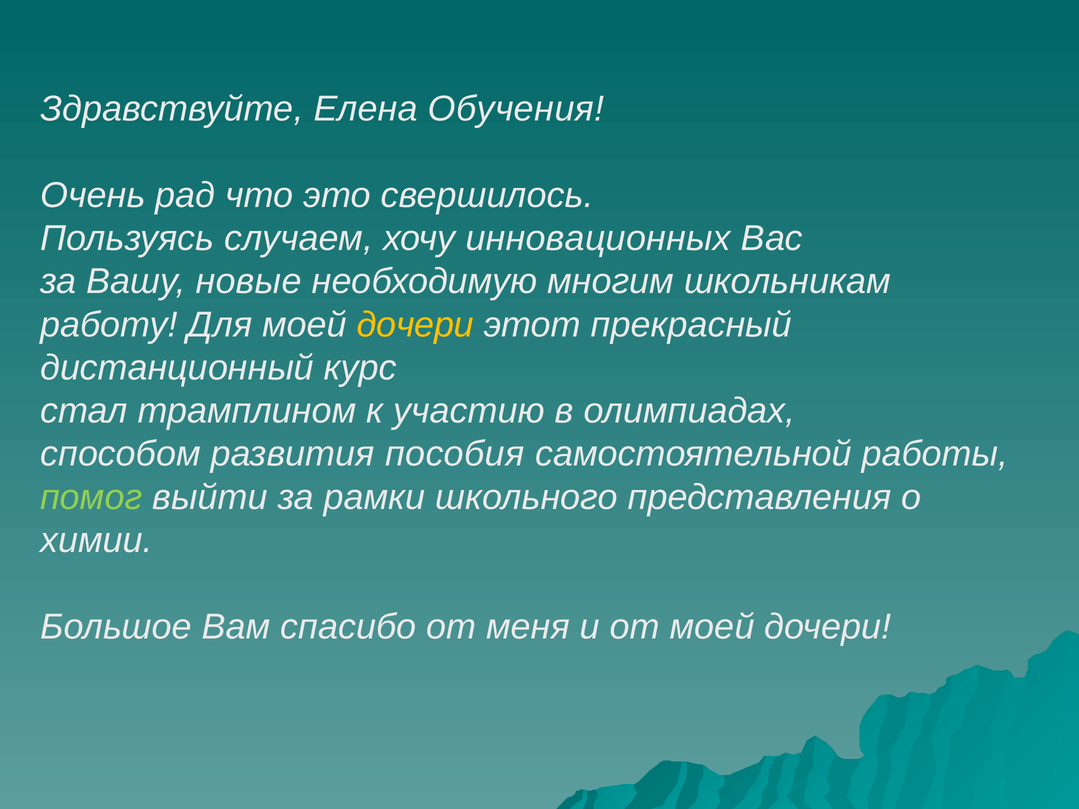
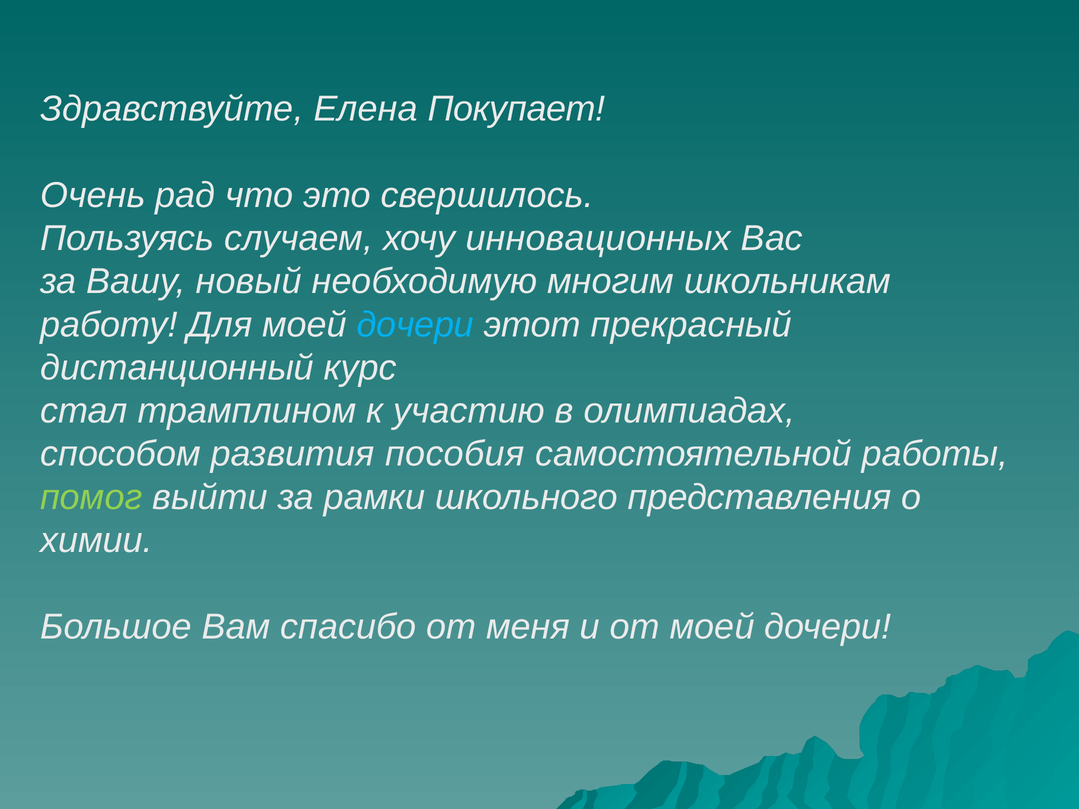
Обучения: Обучения -> Покупает (516, 109)
новые: новые -> новый (249, 282)
дочери colour: yellow -> light blue (415, 325)
